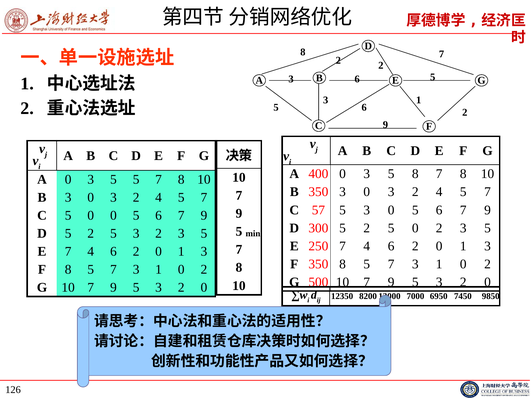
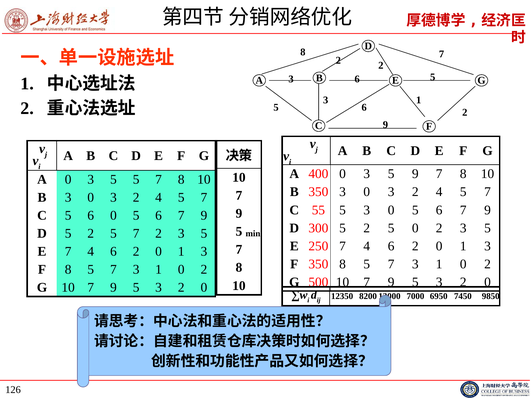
5 8: 8 -> 9 (415, 174)
57: 57 -> 55 (318, 210)
C 5 0: 0 -> 6 (91, 216)
2 5 3: 3 -> 7 (136, 234)
